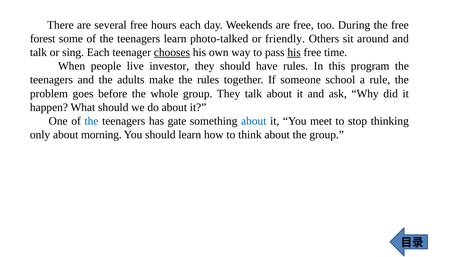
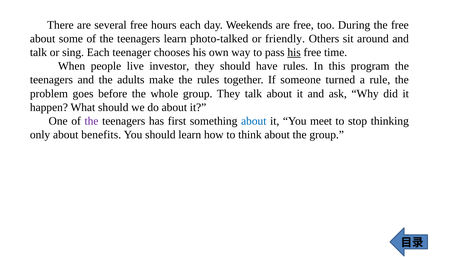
forest: forest -> about (43, 39)
chooses underline: present -> none (172, 52)
school: school -> turned (340, 80)
the colour: blue -> purple (92, 121)
gate: gate -> first (177, 121)
morning: morning -> benefits (101, 134)
